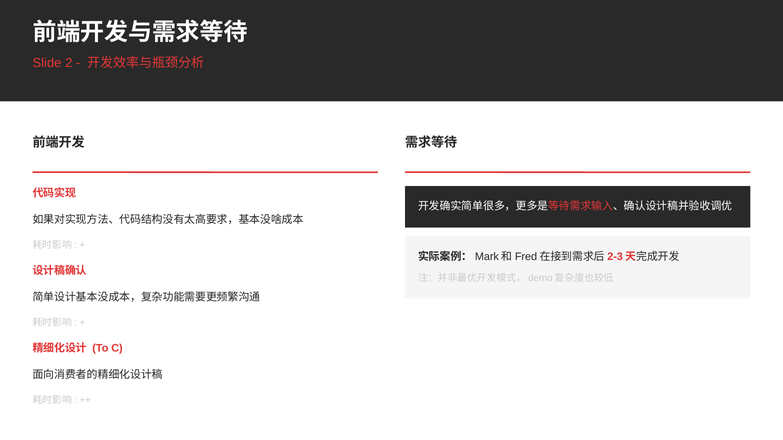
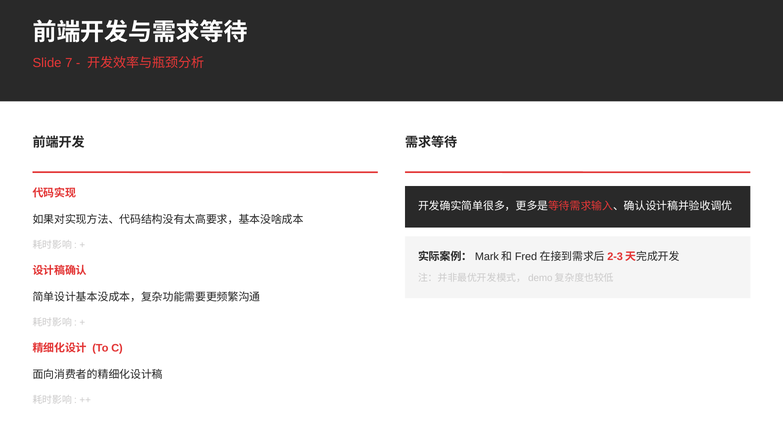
2: 2 -> 7 (69, 63)
